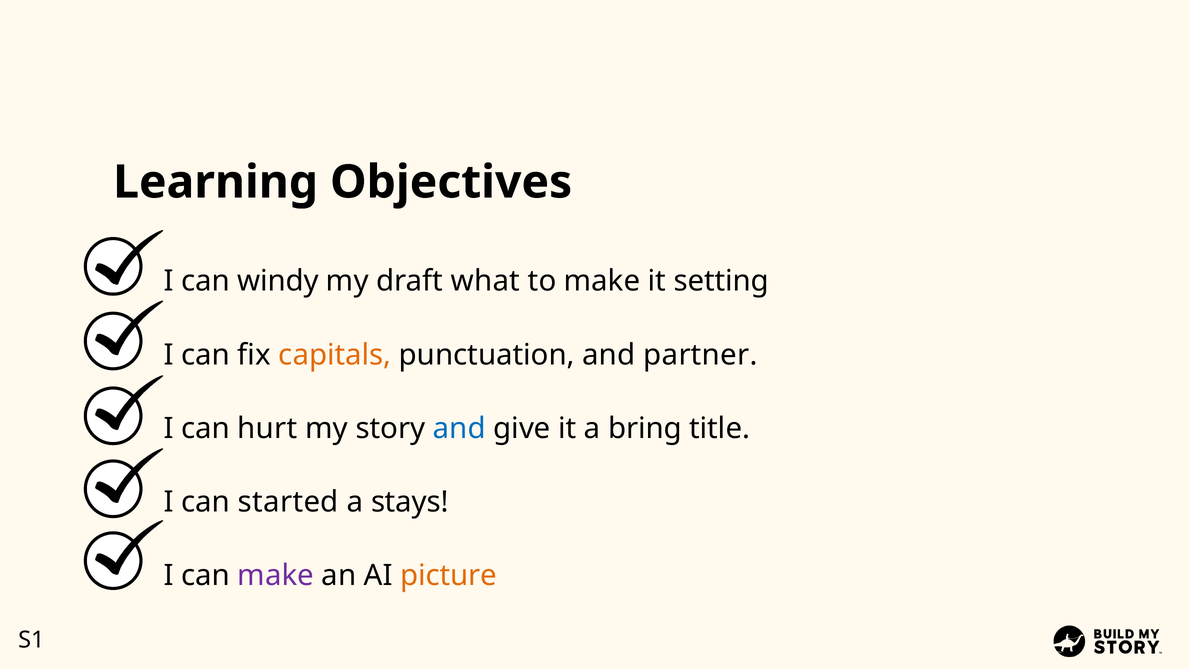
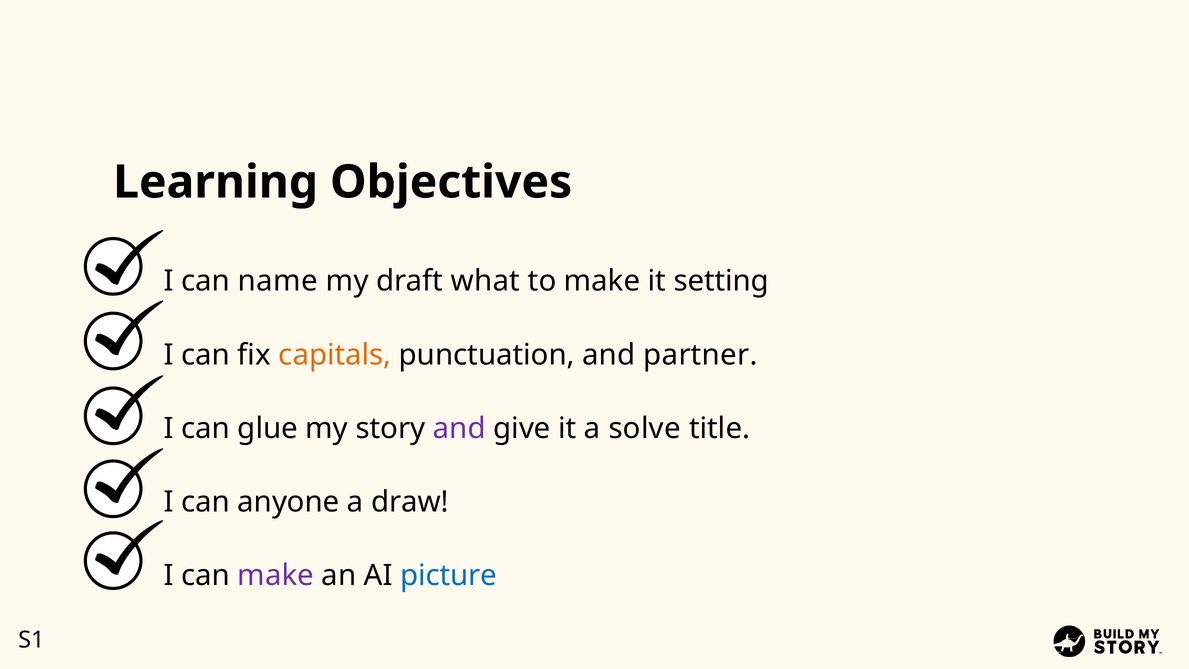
windy: windy -> name (278, 281)
hurt: hurt -> glue (268, 428)
and colour: blue -> purple (459, 428)
bring: bring -> solve (645, 428)
started: started -> anyone (288, 502)
stays: stays -> draw (410, 502)
picture colour: orange -> blue (449, 576)
